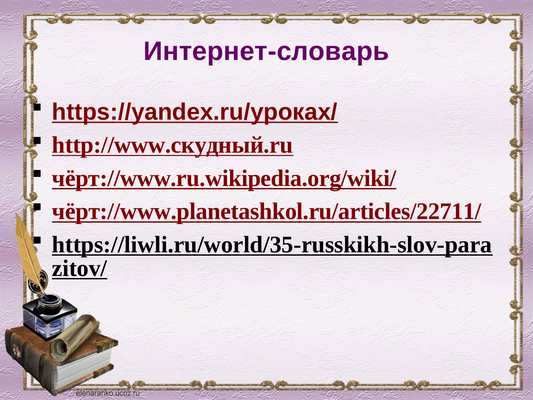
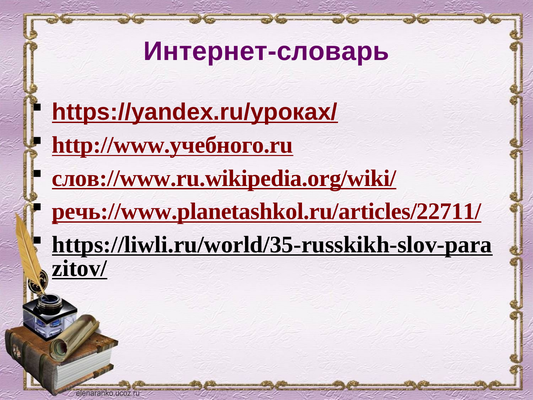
http://www.скудный.ru: http://www.скудный.ru -> http://www.учебного.ru (173, 145)
чёрт://www.ru.wikipedia.org/wiki/: чёрт://www.ru.wikipedia.org/wiki/ -> слов://www.ru.wikipedia.org/wiki/ (224, 178)
чёрт://www.planetashkol.ru/articles/22711/: чёрт://www.planetashkol.ru/articles/22711/ -> речь://www.planetashkol.ru/articles/22711/ (267, 211)
